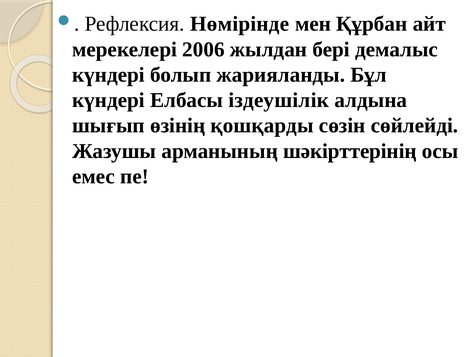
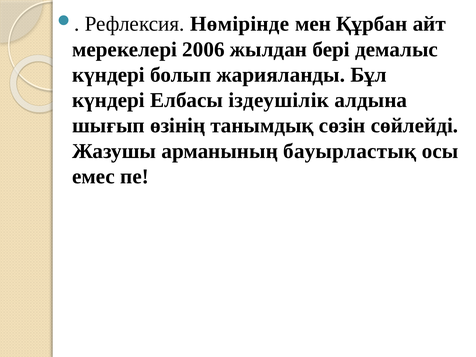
қошқарды: қошқарды -> танымдық (262, 126)
шәкірттерінің: шәкірттерінің -> бауырластық (350, 151)
